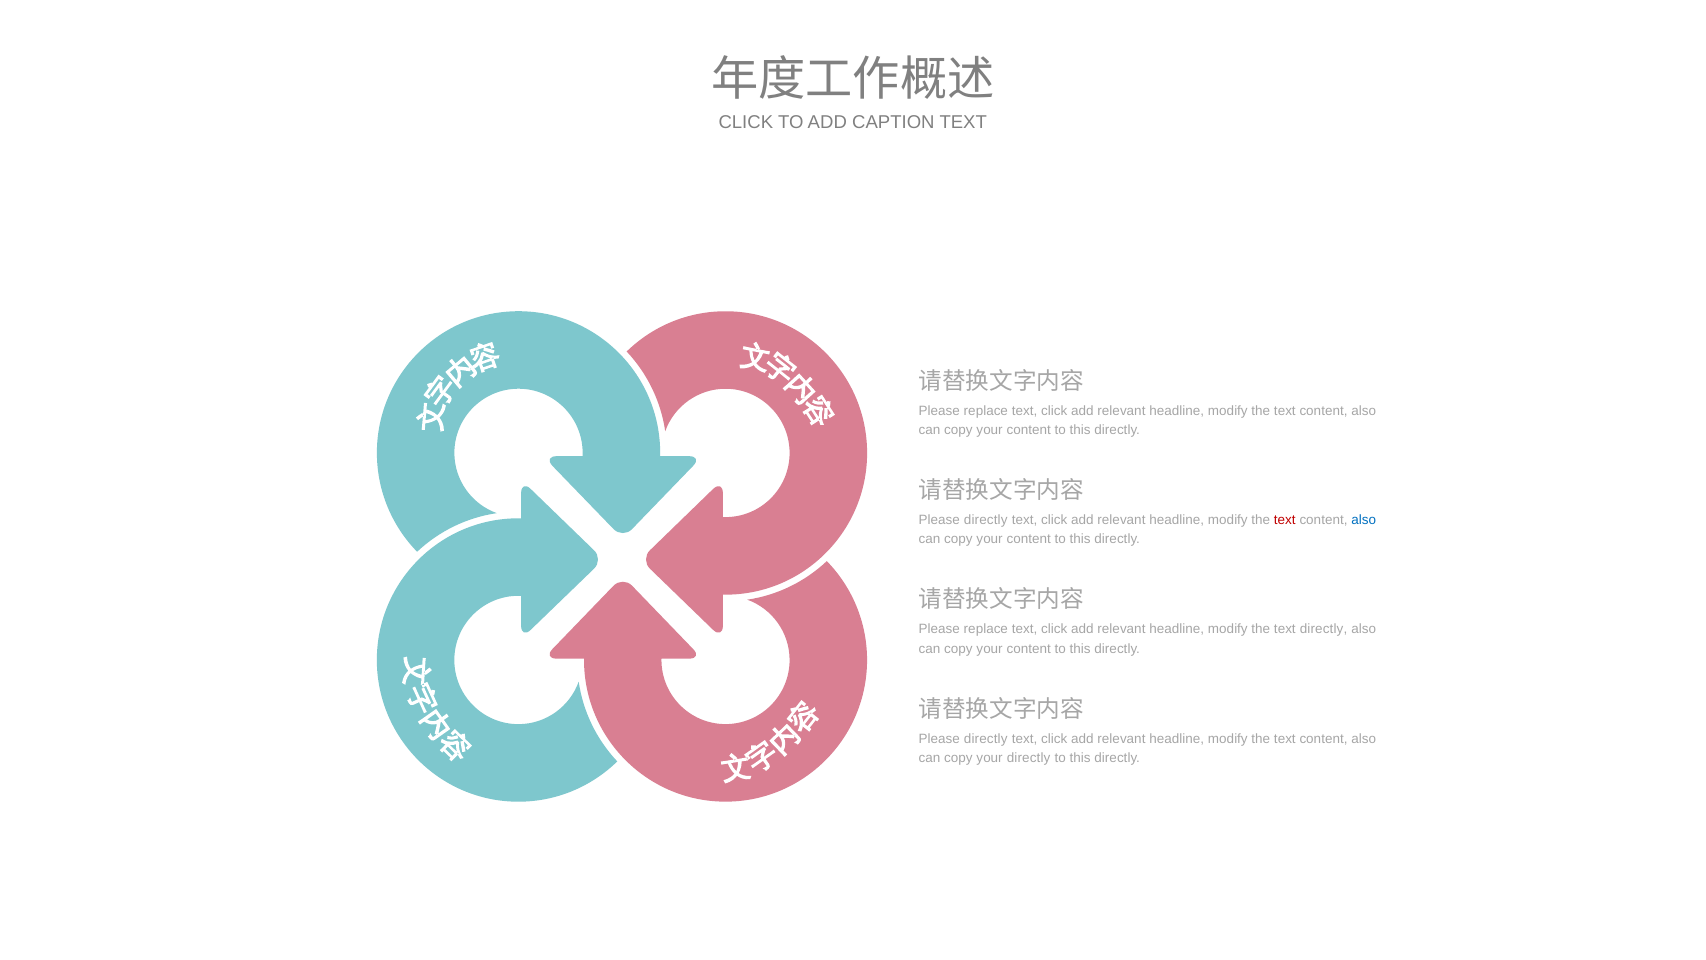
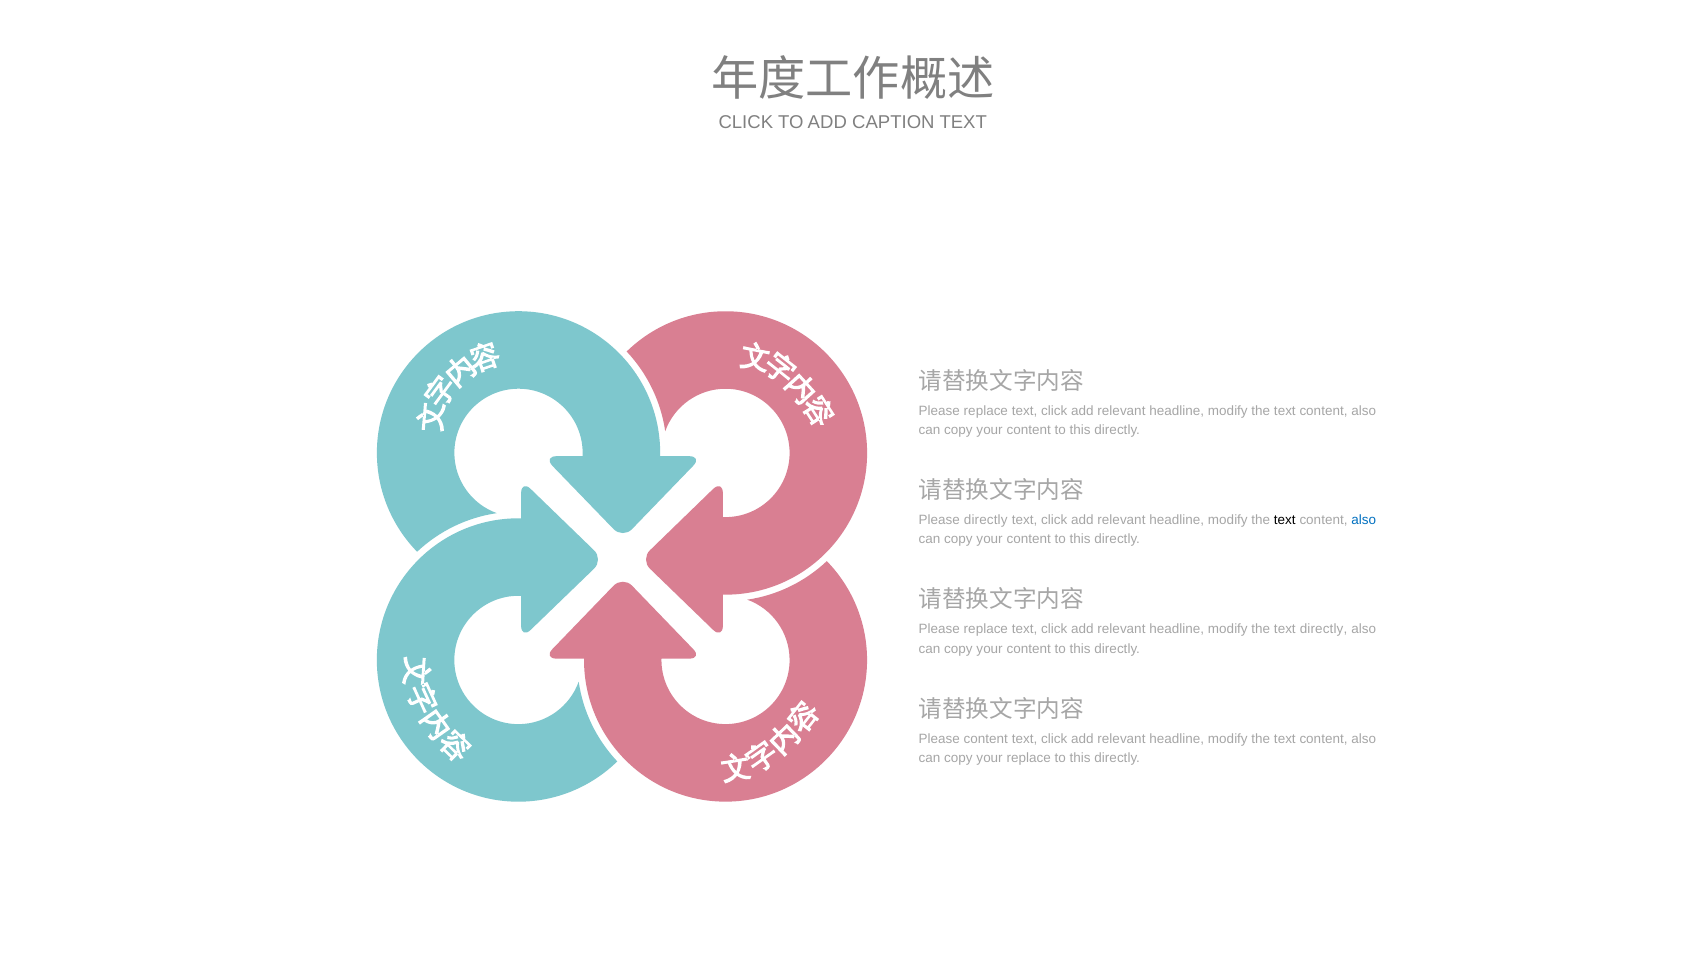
text colour: red -> black (1285, 520)
directly: directly -> content (986, 738)
your directly: directly -> replace (1029, 758)
